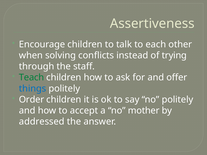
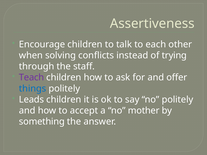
Teach colour: green -> purple (32, 78)
Order: Order -> Leads (31, 100)
addressed: addressed -> something (42, 122)
